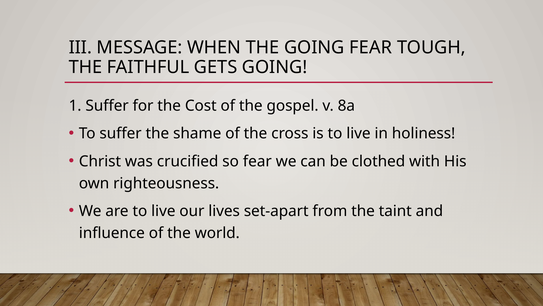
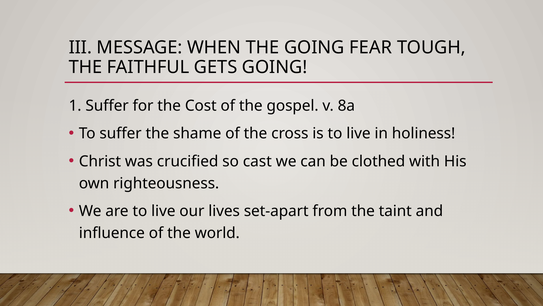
so fear: fear -> cast (257, 161)
